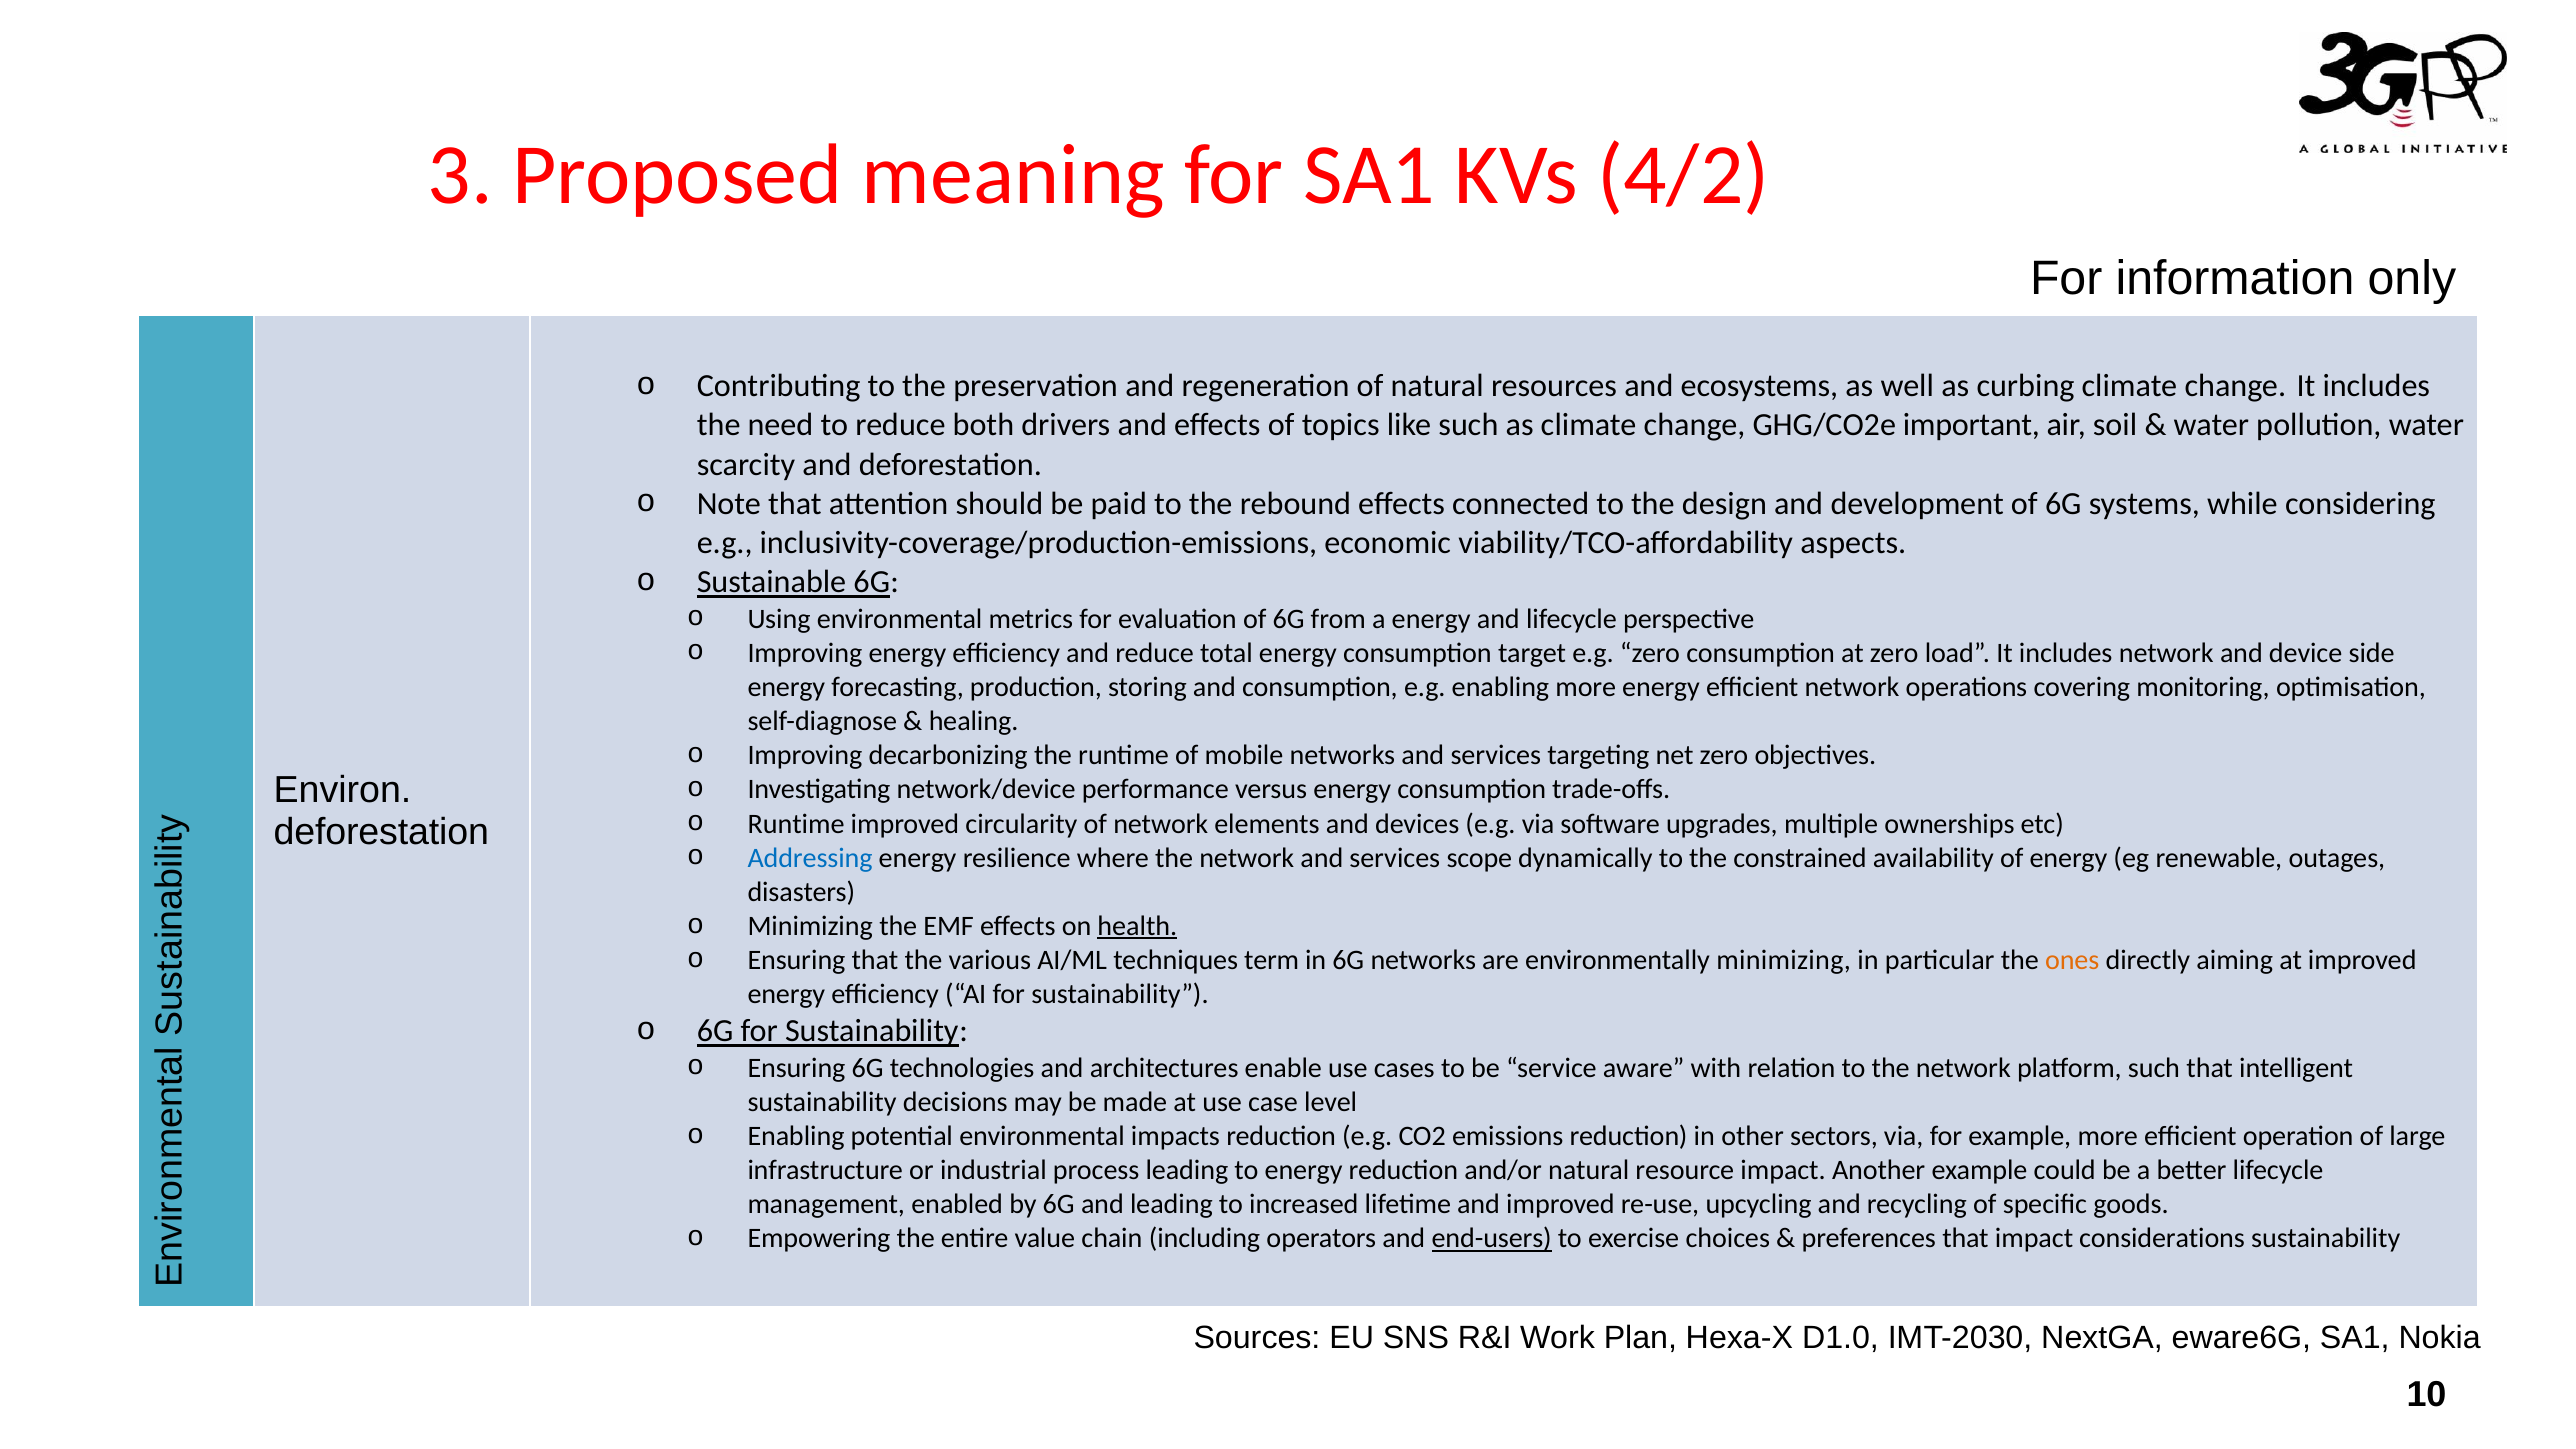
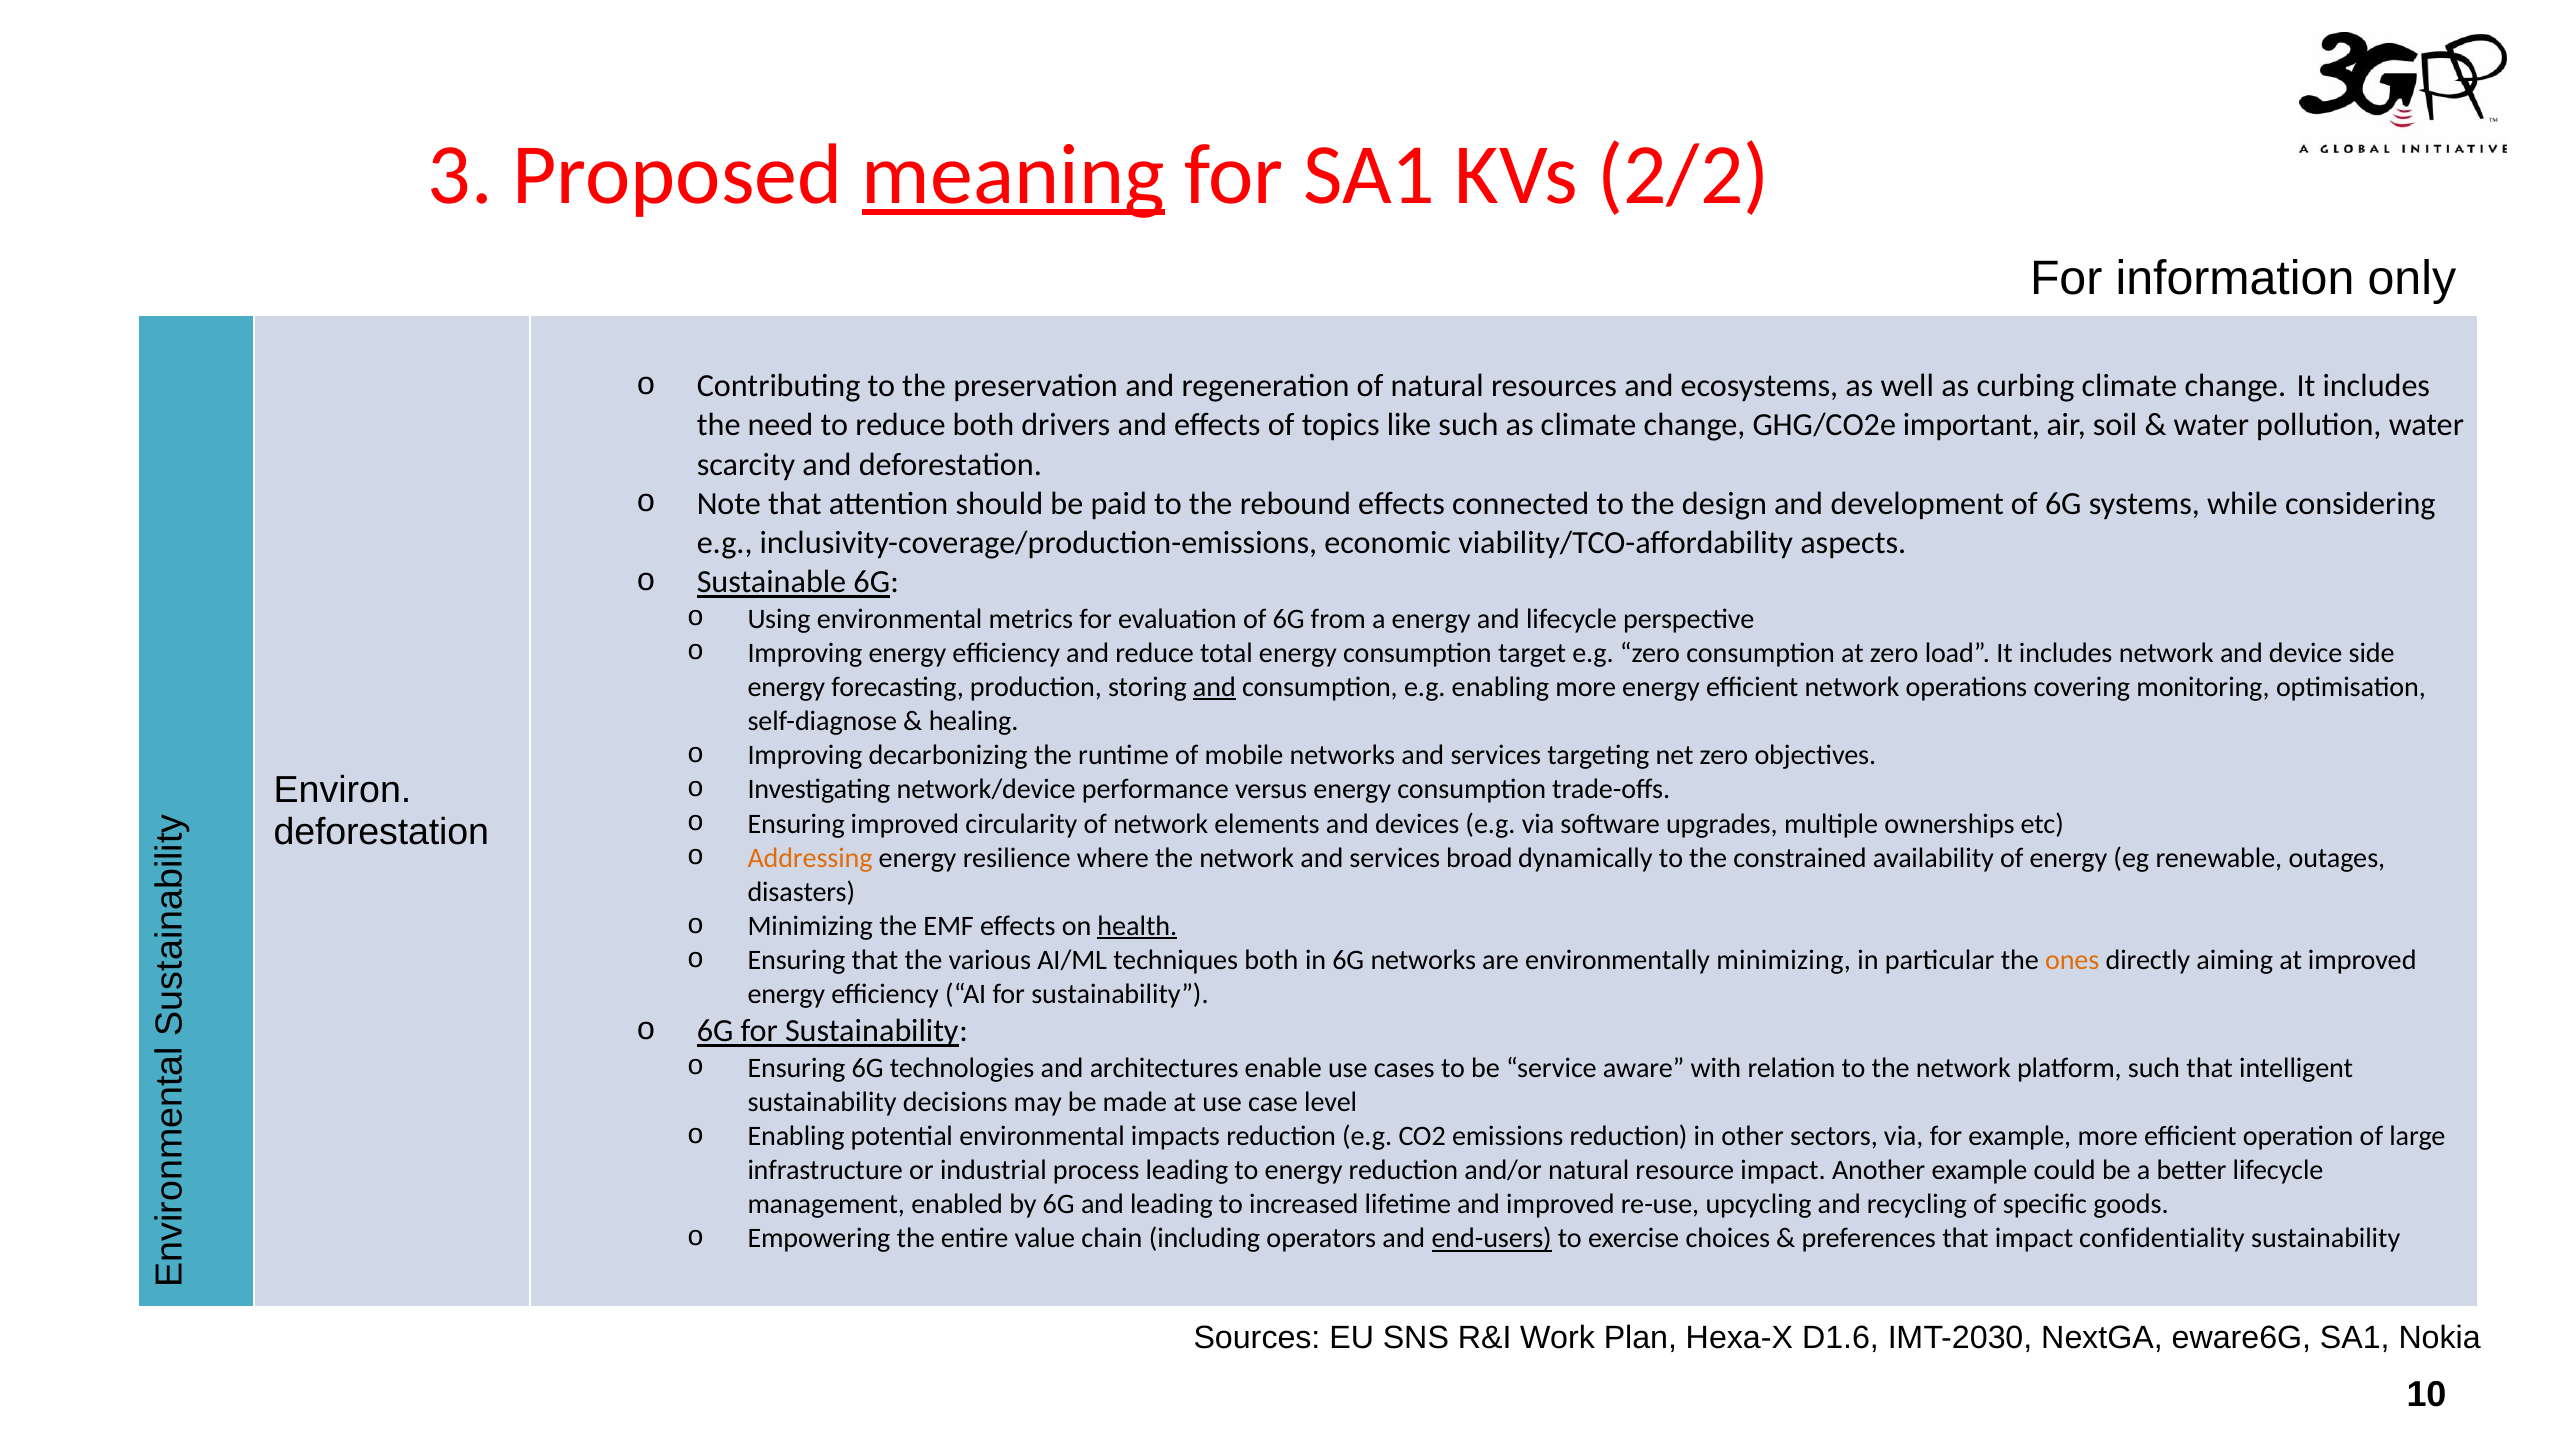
meaning underline: none -> present (1013, 175)
4/2: 4/2 -> 2/2 (1684, 175)
and underline: none -> present (1214, 687)
Runtime: Runtime -> Ensuring (796, 824)
Addressing colour: blue -> orange (810, 858)
scope: scope -> broad (1479, 858)
techniques term: term -> both (1271, 960)
considerations: considerations -> confidentiality (2162, 1239)
D1.0: D1.0 -> D1.6 (1840, 1338)
